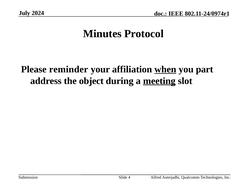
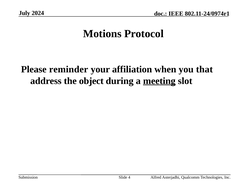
Minutes: Minutes -> Motions (102, 34)
when underline: present -> none (165, 69)
part: part -> that (204, 69)
